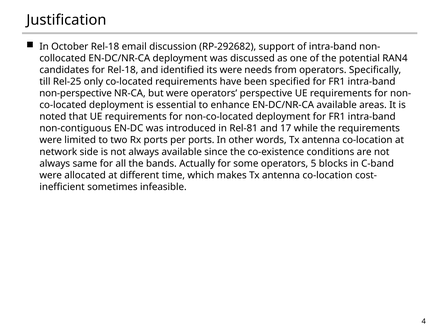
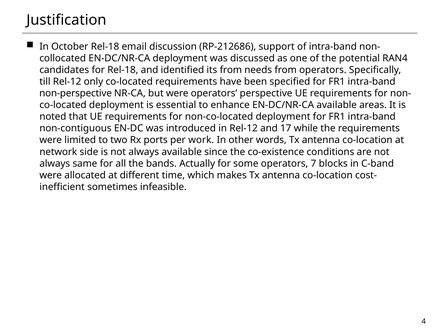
RP-292682: RP-292682 -> RP-212686 (228, 47)
its were: were -> from (231, 70)
till Rel-25: Rel-25 -> Rel-12 (67, 82)
in Rel-81: Rel-81 -> Rel-12 (244, 129)
per ports: ports -> work (201, 140)
5: 5 -> 7 (314, 164)
